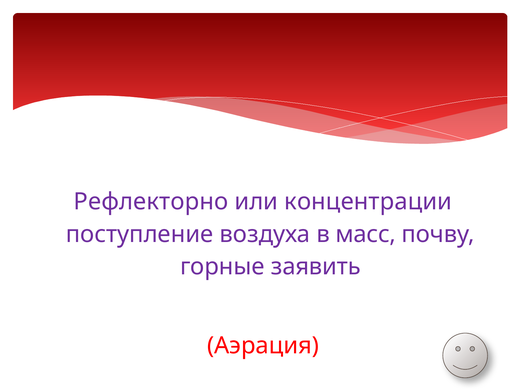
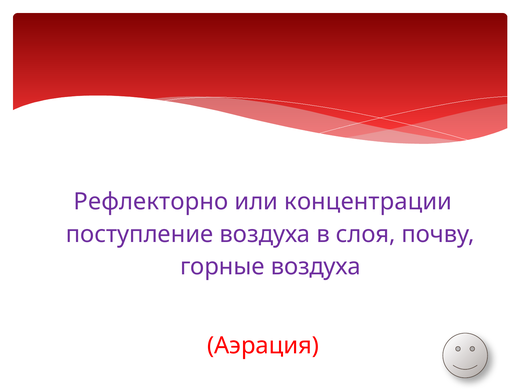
масс: масс -> слоя (366, 234)
горные заявить: заявить -> воздуха (316, 267)
